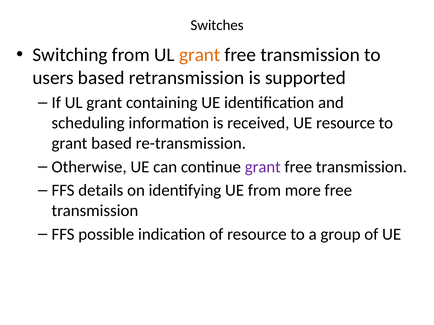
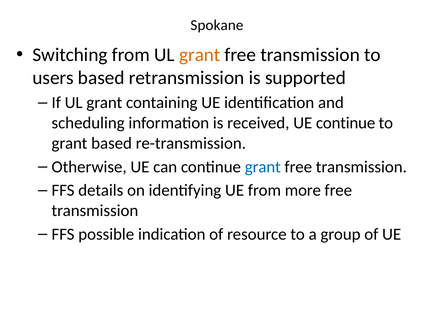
Switches: Switches -> Spokane (217, 25)
UE resource: resource -> continue (346, 123)
grant colour: purple -> blue (263, 167)
